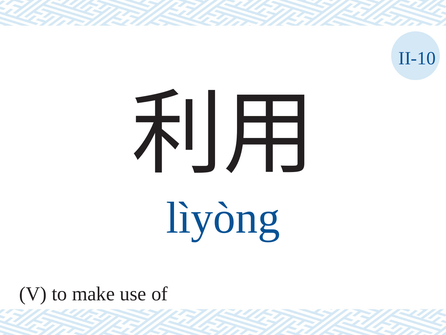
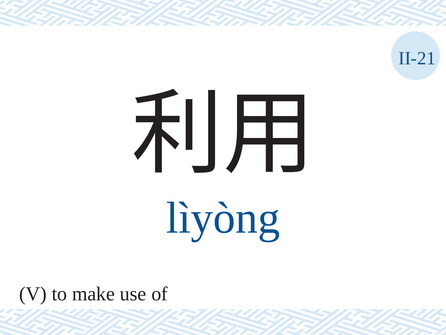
II-10: II-10 -> II-21 (417, 58)
